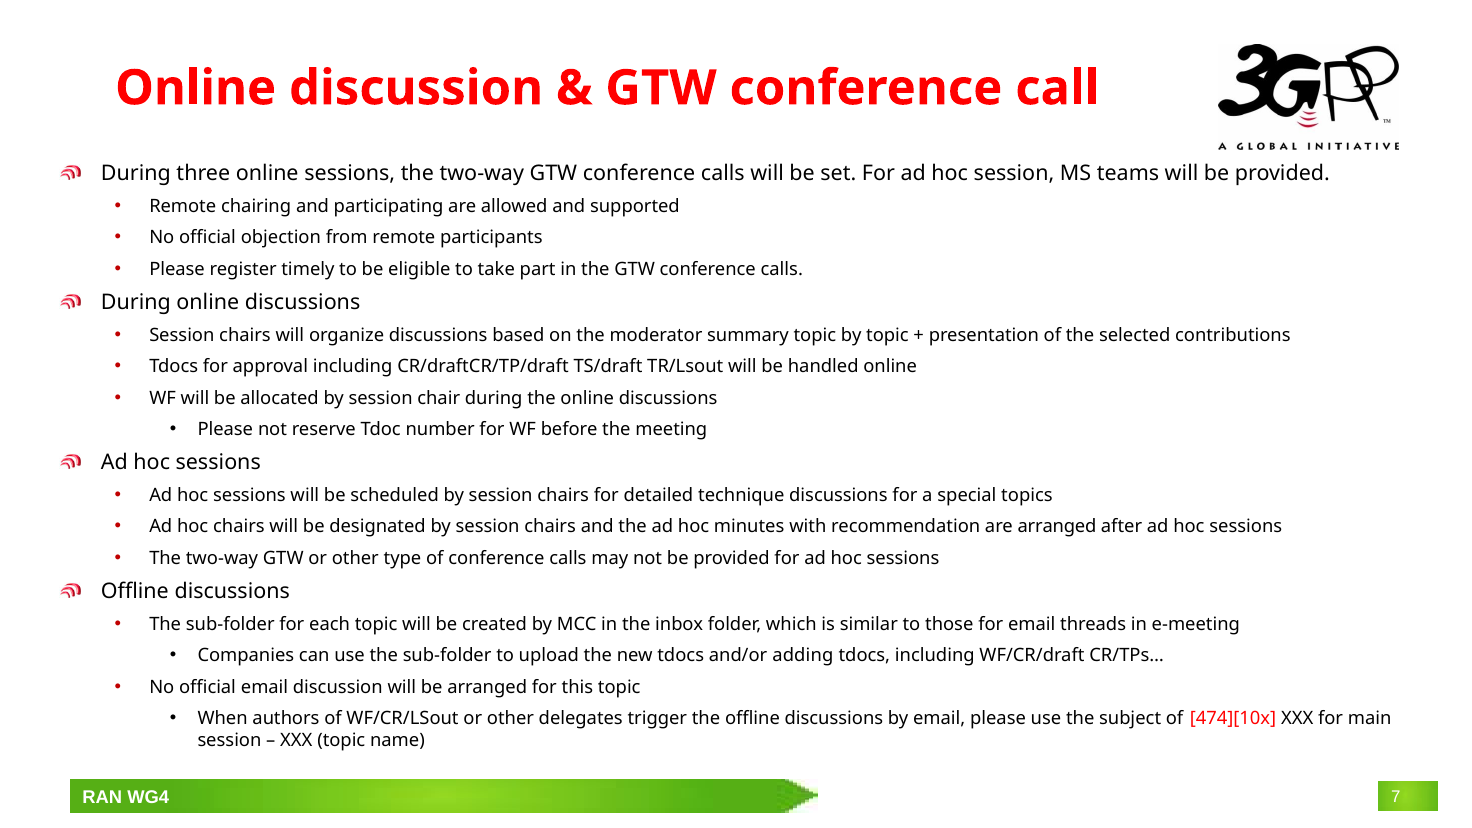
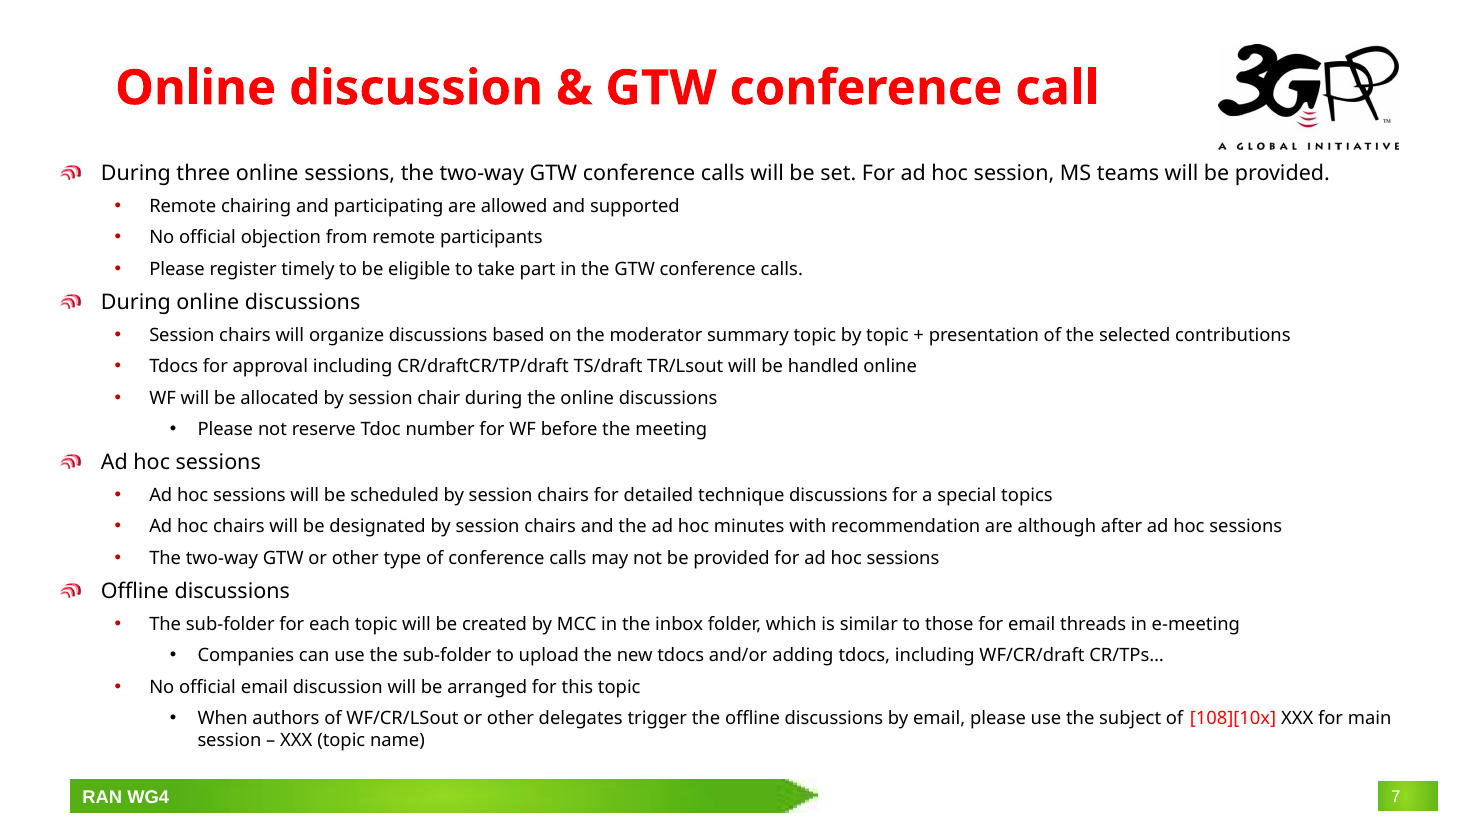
are arranged: arranged -> although (1057, 527)
474][10x: 474][10x -> 108][10x (1233, 718)
